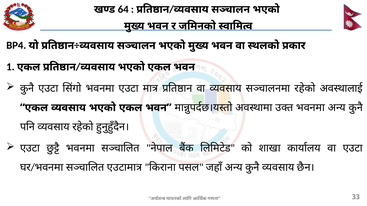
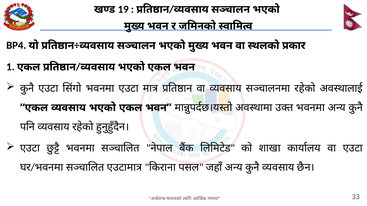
64: 64 -> 19 (123, 9)
